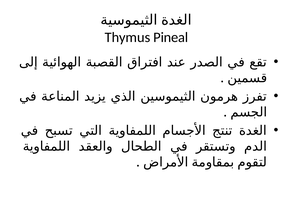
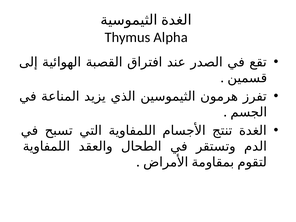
Pineal: Pineal -> Alpha (171, 37)
